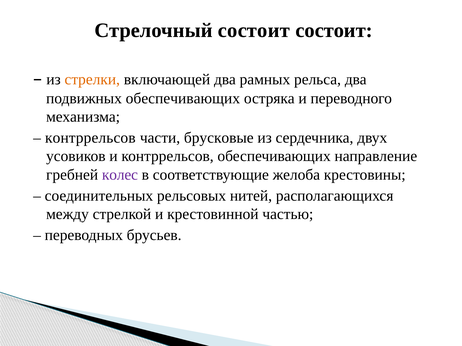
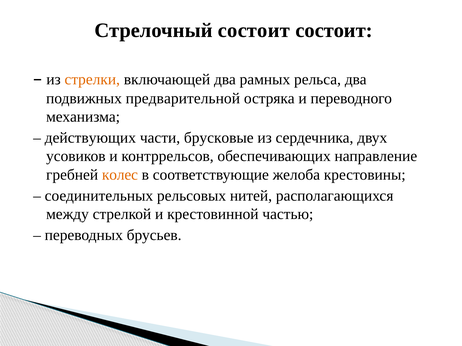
подвижных обеспечивающих: обеспечивающих -> предварительной (183, 98)
контррельсов: контррельсов -> действующих (90, 138)
колес colour: purple -> orange (120, 175)
